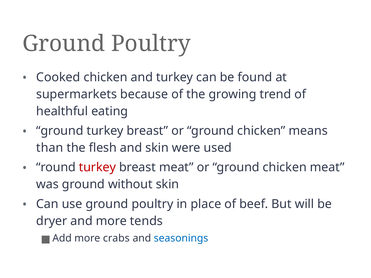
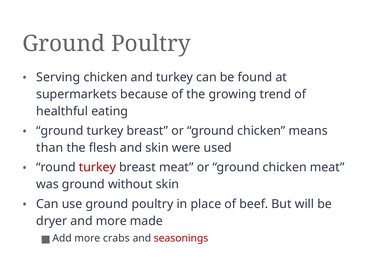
Cooked: Cooked -> Serving (58, 77)
tends: tends -> made (146, 221)
seasonings colour: blue -> red (181, 239)
